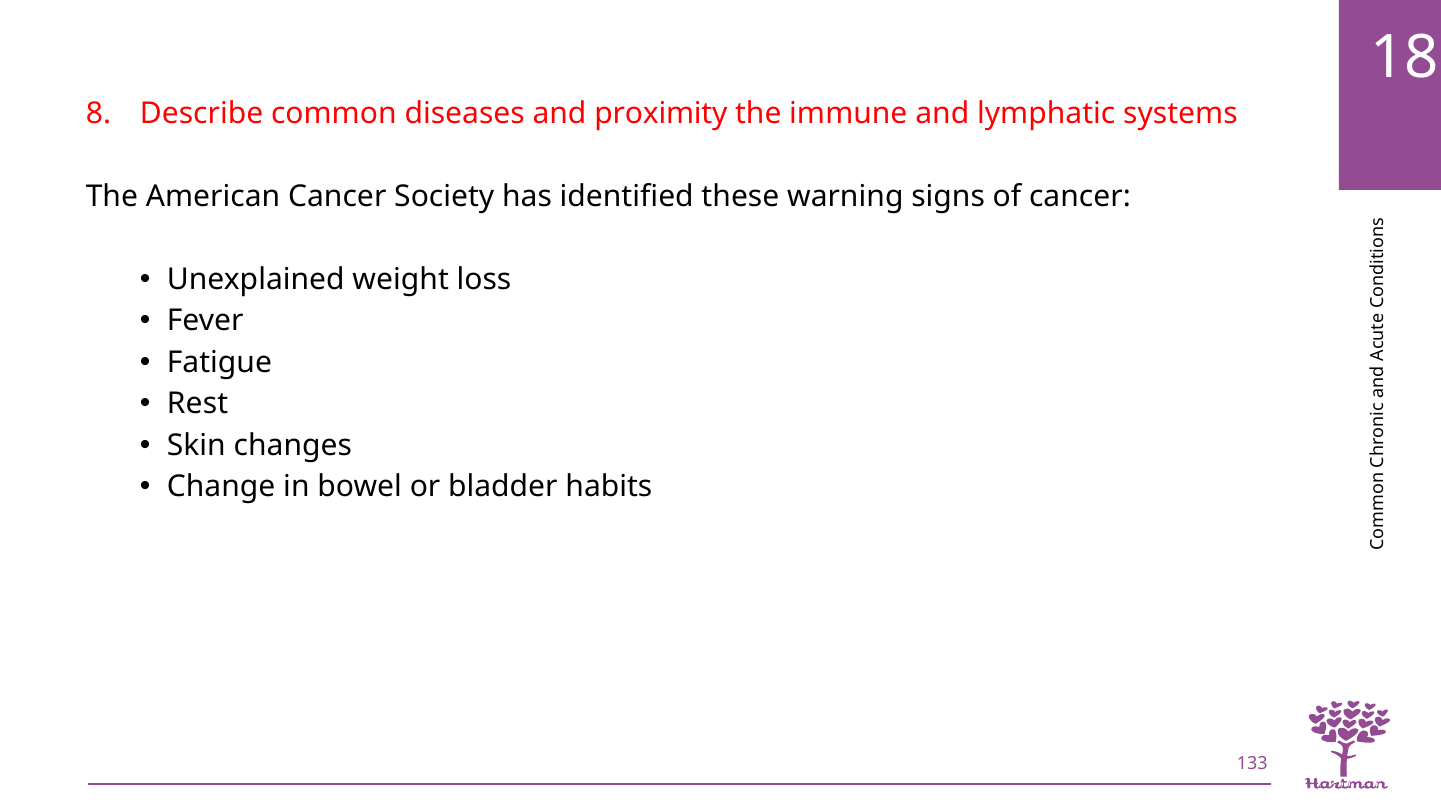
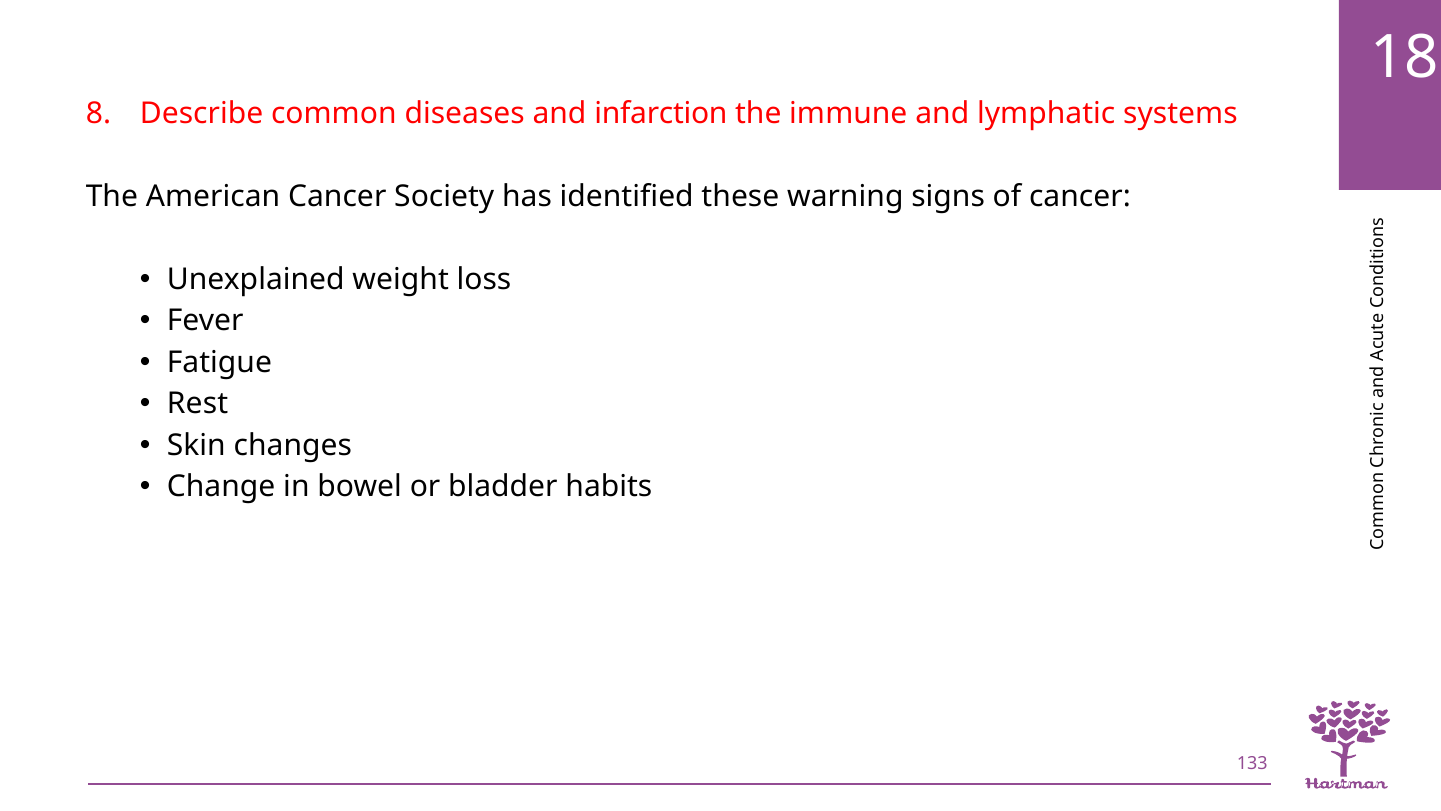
proximity: proximity -> infarction (661, 114)
